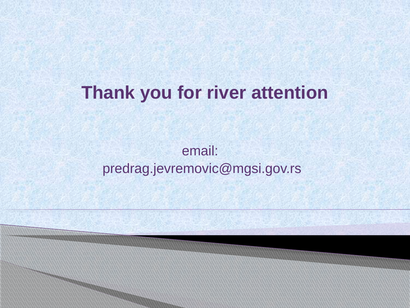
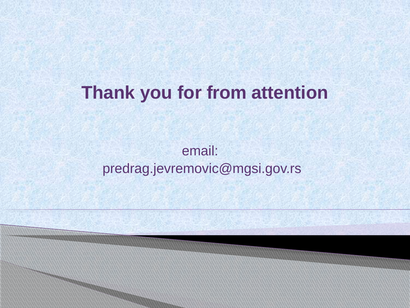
river: river -> from (227, 93)
